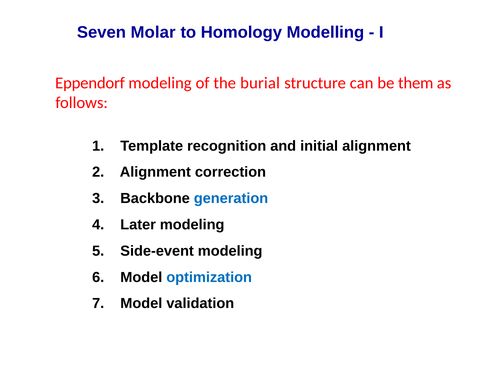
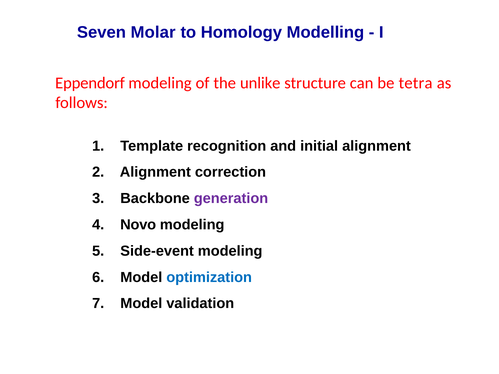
burial: burial -> unlike (260, 83)
them: them -> tetra (416, 83)
generation colour: blue -> purple (231, 199)
Later: Later -> Novo (138, 225)
